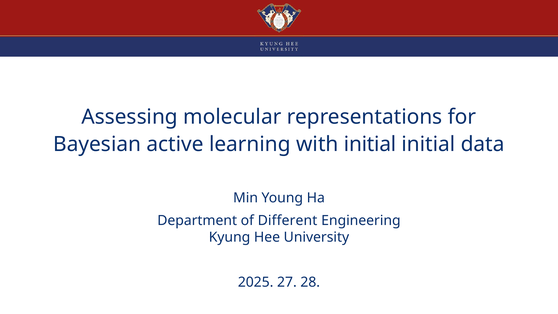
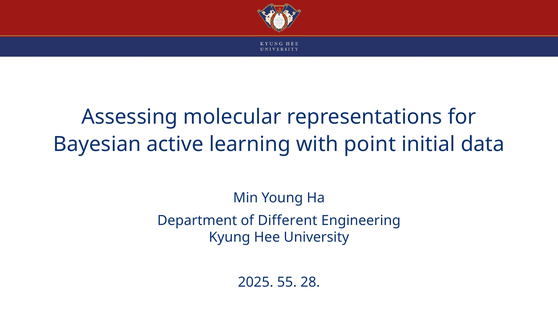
with initial: initial -> point (370, 144)
27: 27 -> 55 (287, 282)
